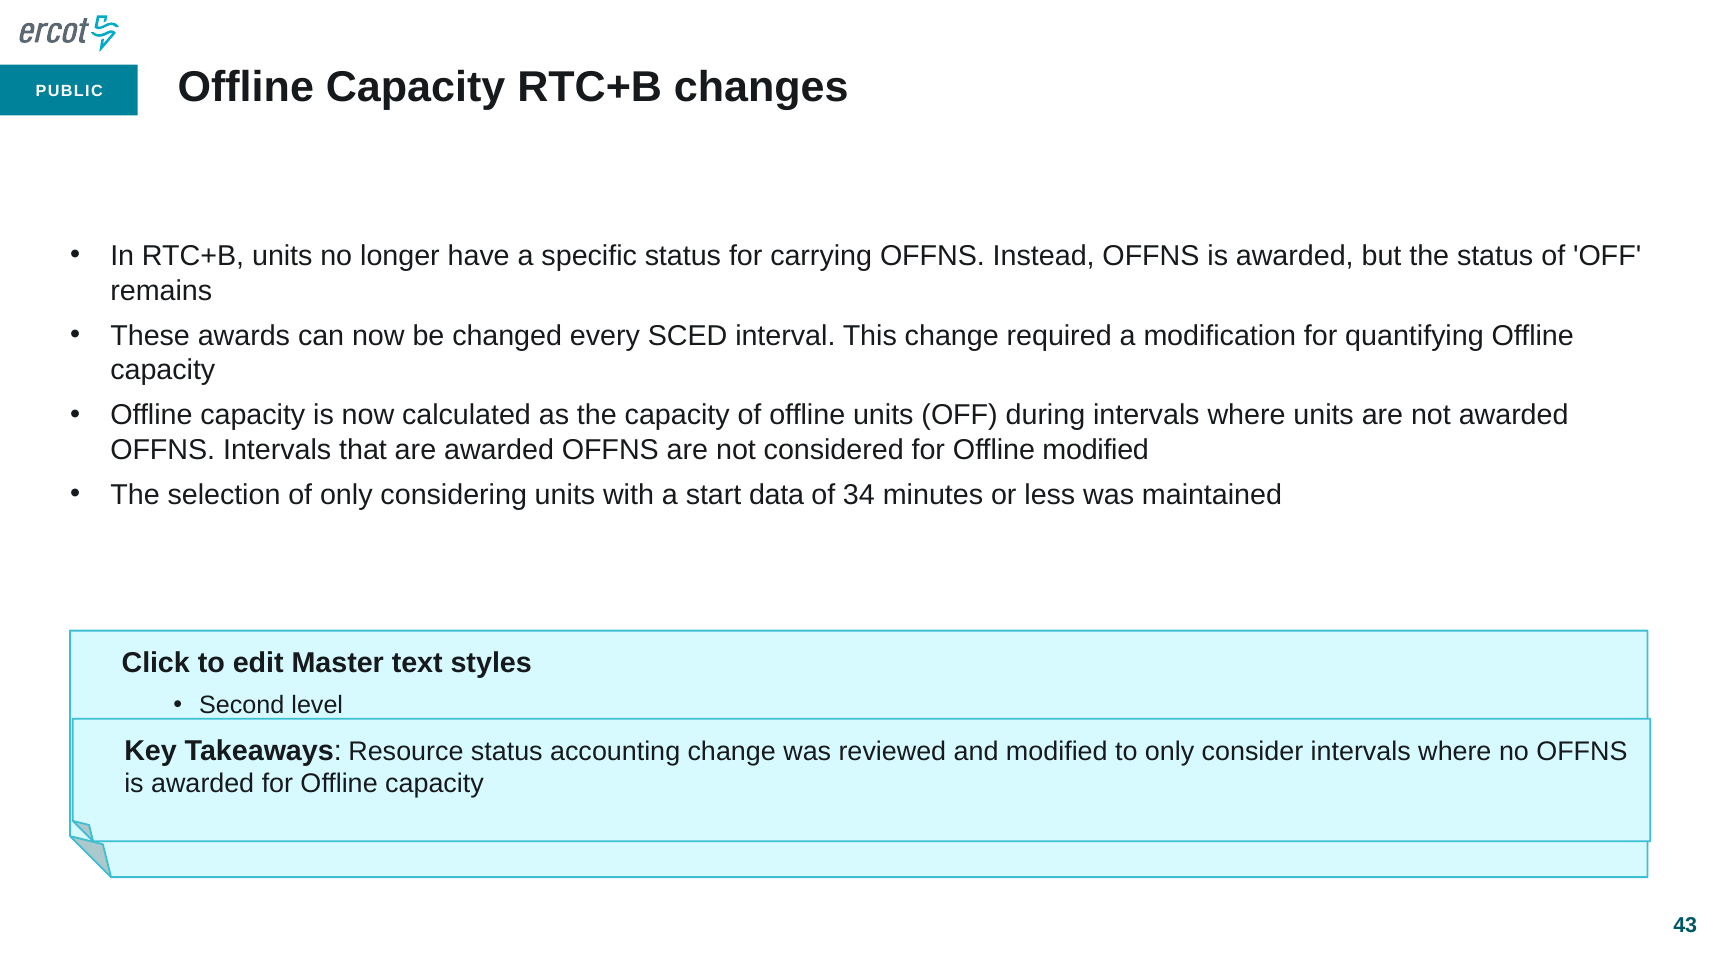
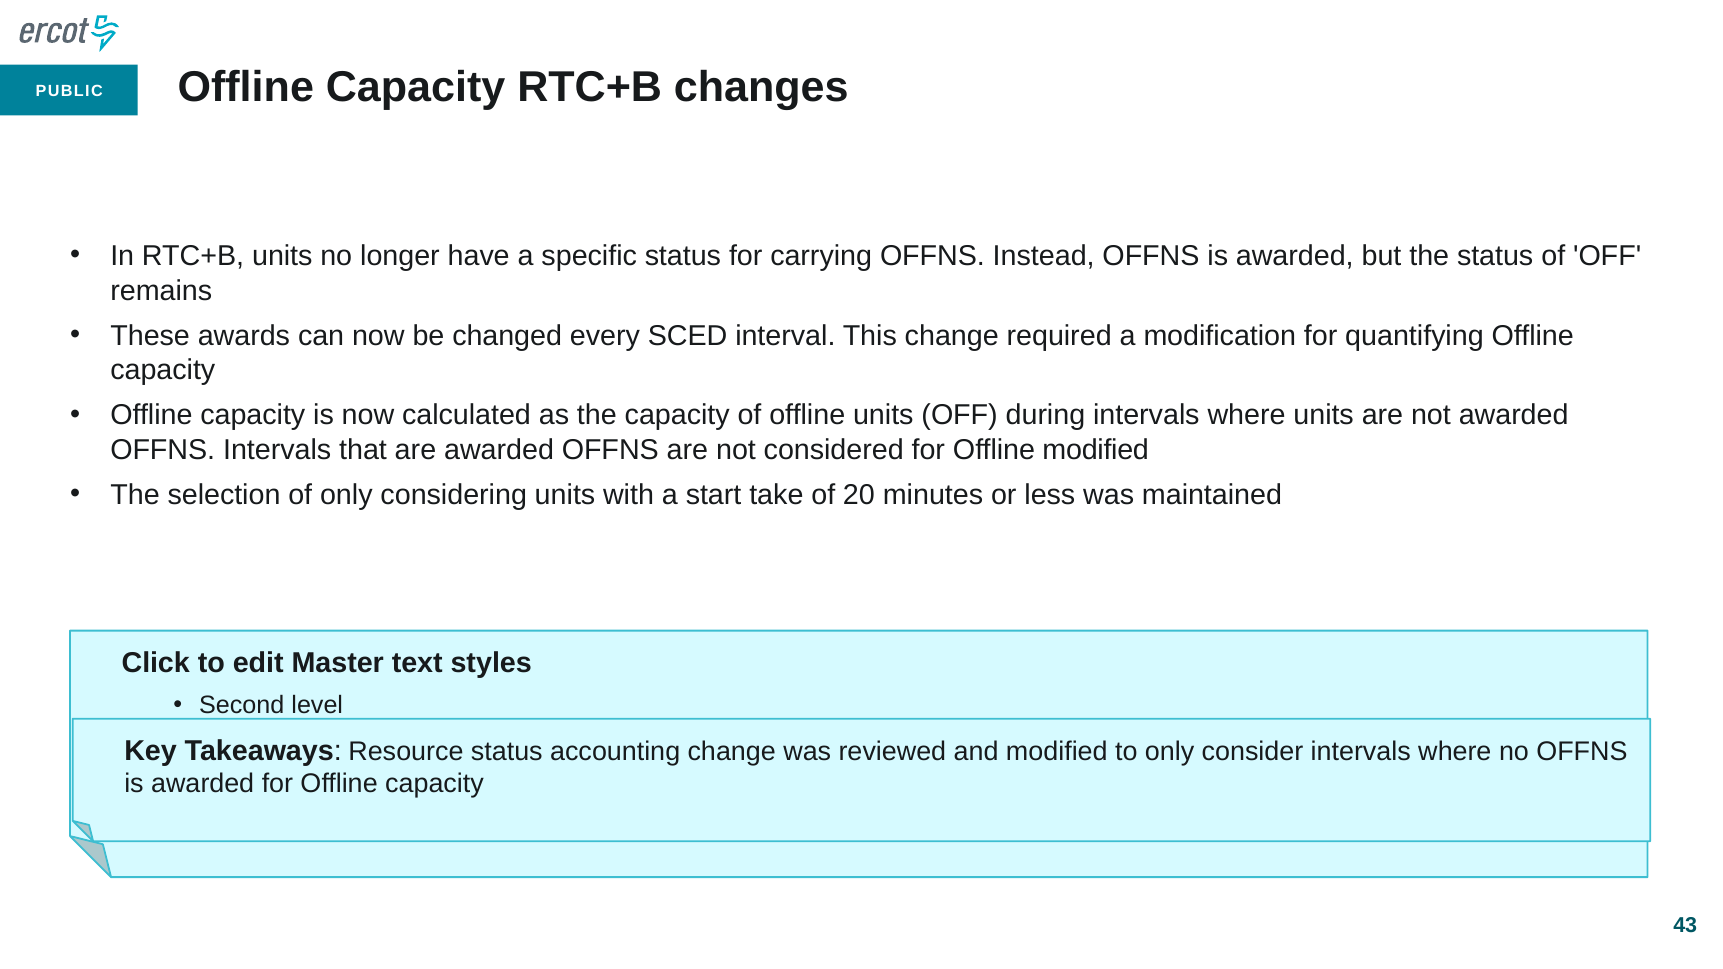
data: data -> take (776, 495)
34: 34 -> 20 (859, 495)
